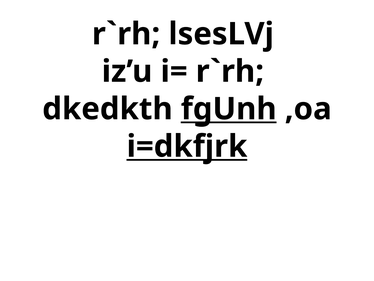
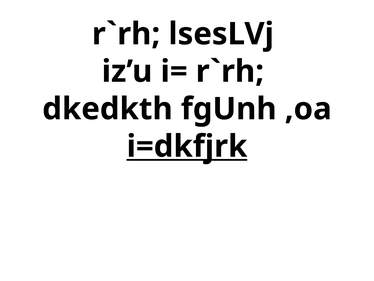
fgUnh underline: present -> none (229, 109)
